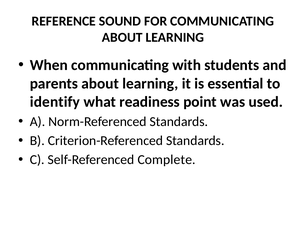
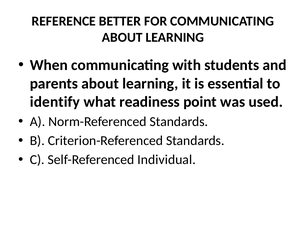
SOUND: SOUND -> BETTER (120, 21)
Complete: Complete -> Individual (167, 160)
